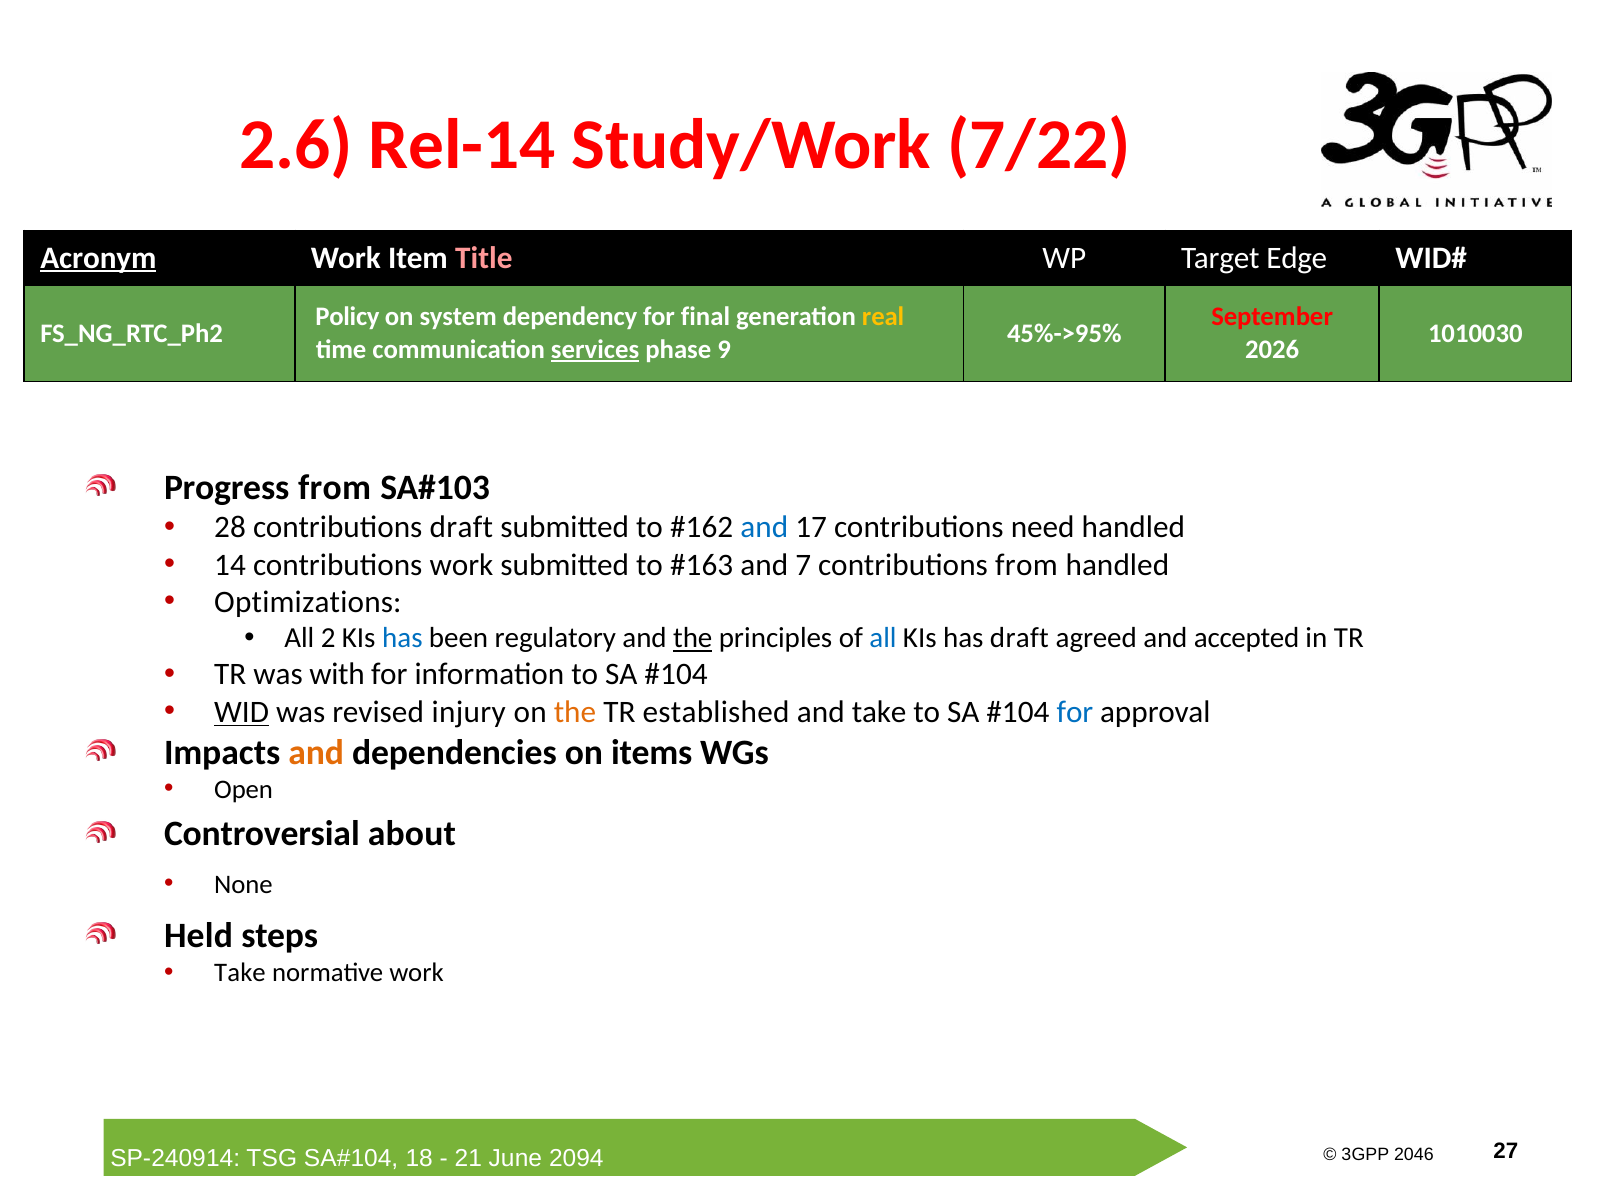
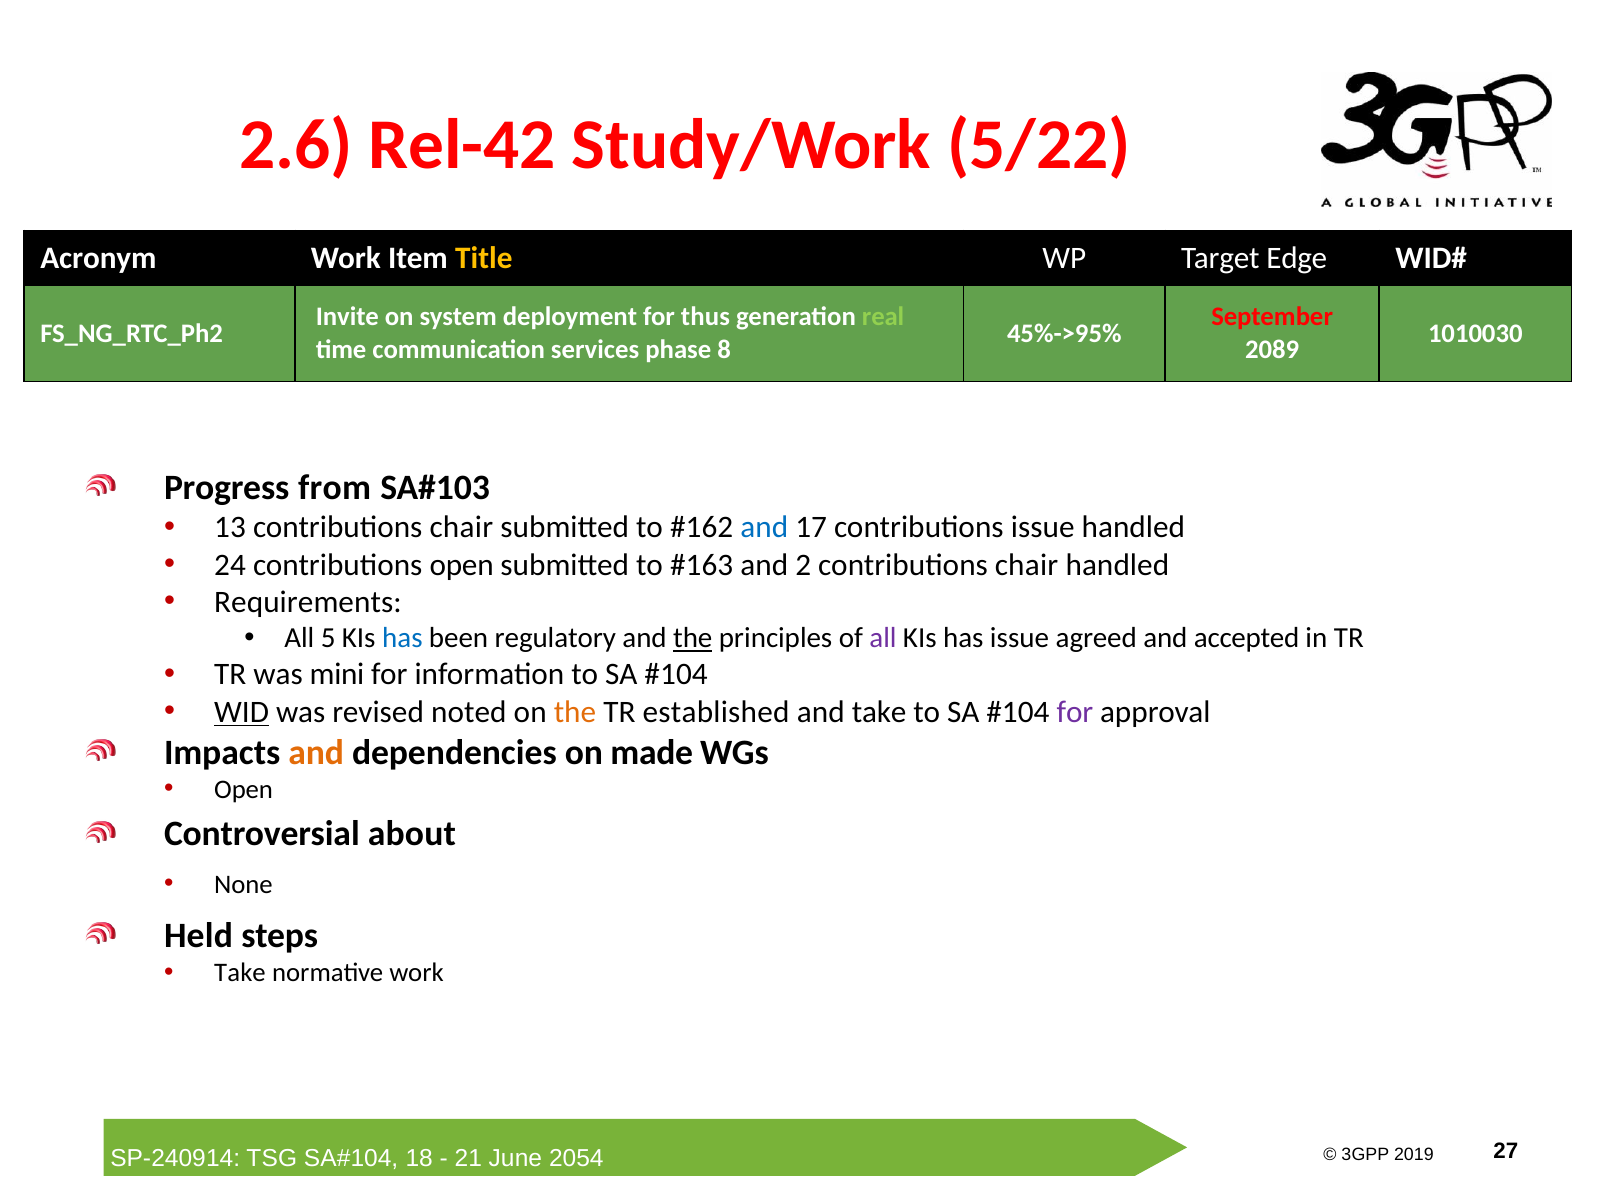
Rel-14: Rel-14 -> Rel-42 (462, 145)
7/22: 7/22 -> 5/22 (1039, 145)
Acronym underline: present -> none (98, 258)
Title colour: pink -> yellow (484, 258)
Policy: Policy -> Invite (347, 317)
dependency: dependency -> deployment (570, 317)
final: final -> thus (705, 317)
real colour: yellow -> light green (883, 317)
services underline: present -> none (595, 350)
9: 9 -> 8 (724, 350)
2026: 2026 -> 2089 (1272, 350)
28: 28 -> 13 (230, 528)
draft: draft -> chair (461, 528)
contributions need: need -> issue (1043, 528)
14: 14 -> 24 (230, 565)
contributions work: work -> open (462, 565)
7: 7 -> 2 (803, 565)
from: from -> chair (1027, 565)
Optimizations: Optimizations -> Requirements (308, 603)
2: 2 -> 5 (328, 639)
all colour: blue -> purple (883, 639)
has draft: draft -> issue (1020, 639)
with: with -> mini (337, 675)
injury: injury -> noted (469, 712)
for colour: blue -> purple (1075, 712)
items: items -> made (652, 753)
2046: 2046 -> 2019 (1414, 1155)
2094: 2094 -> 2054 (576, 1159)
